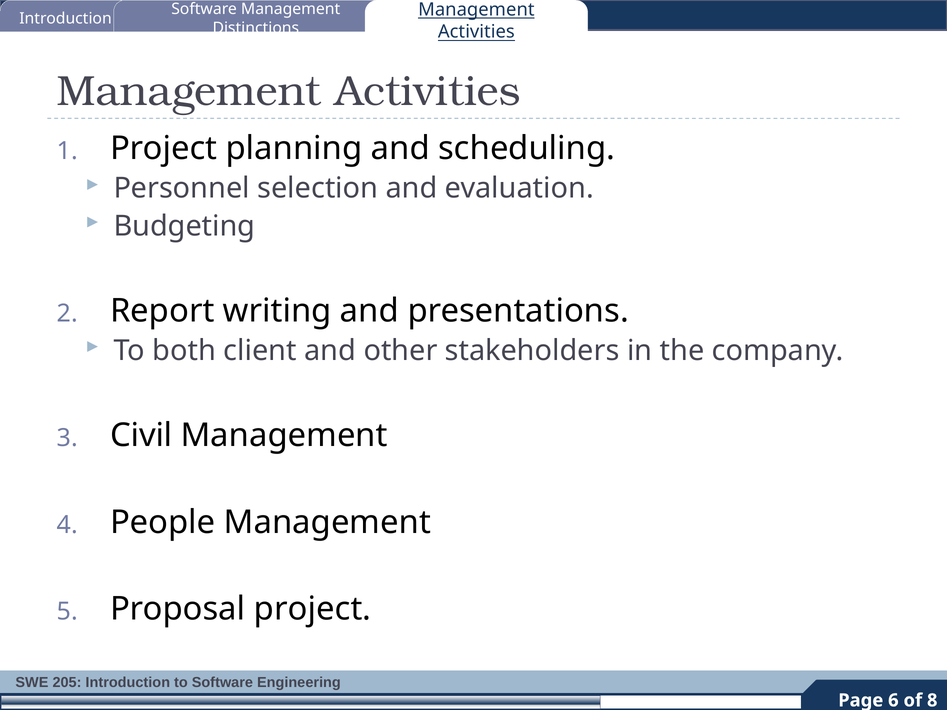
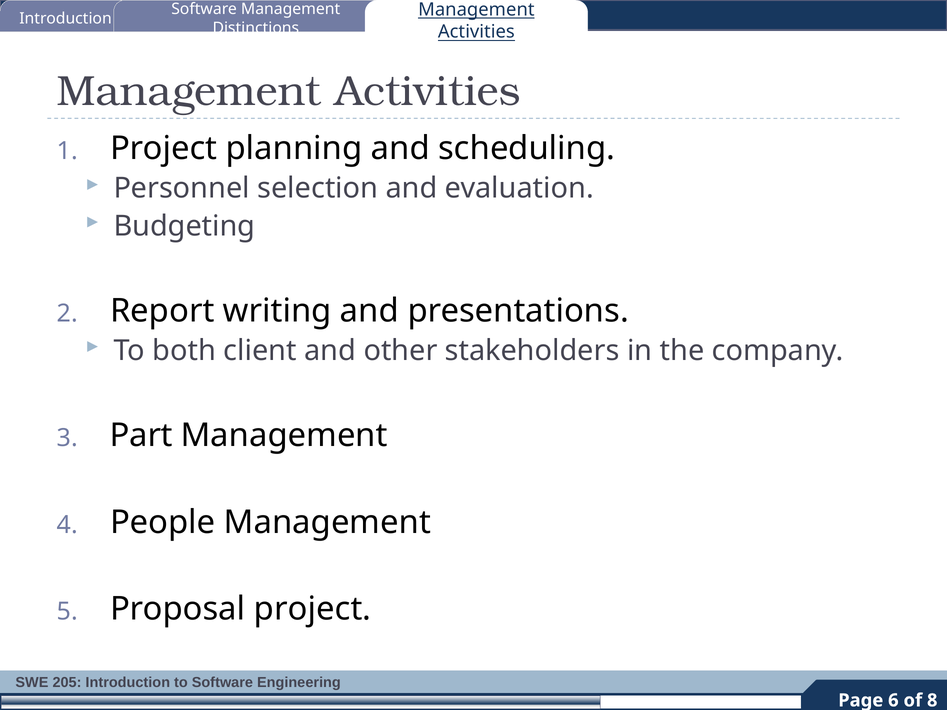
Civil: Civil -> Part (141, 436)
